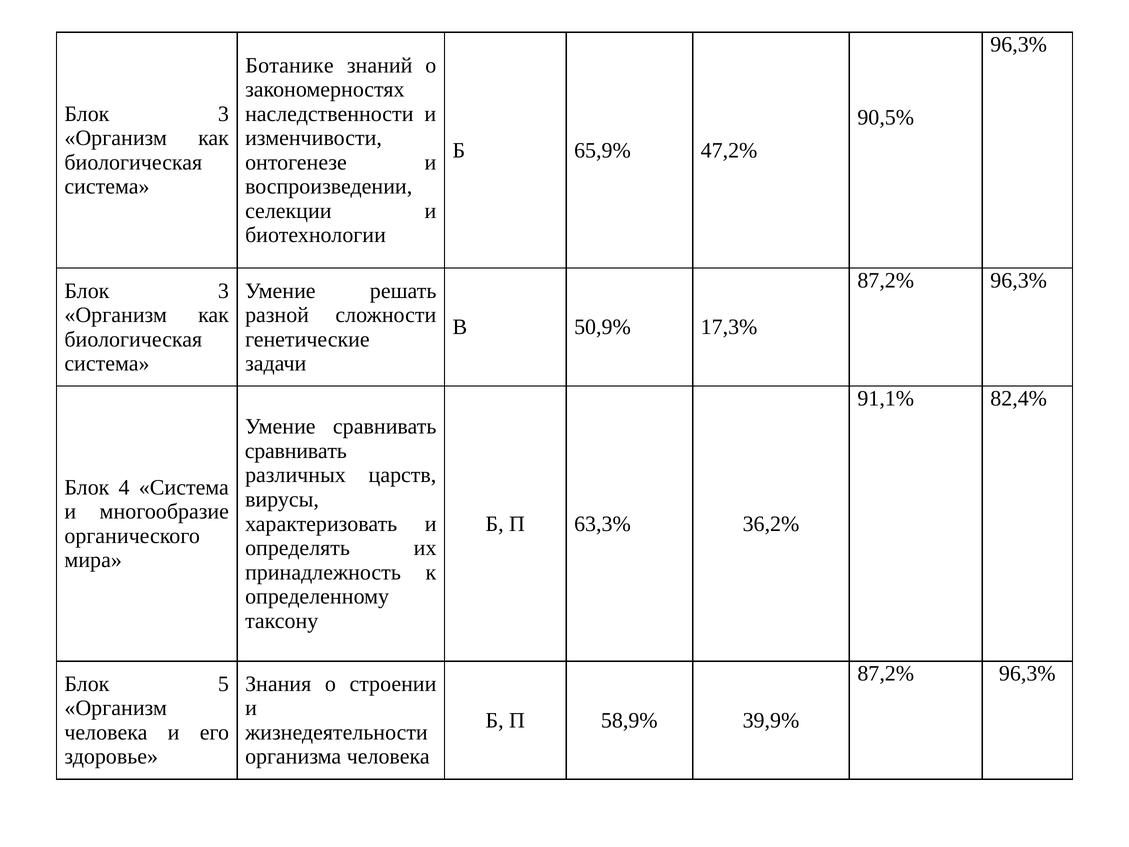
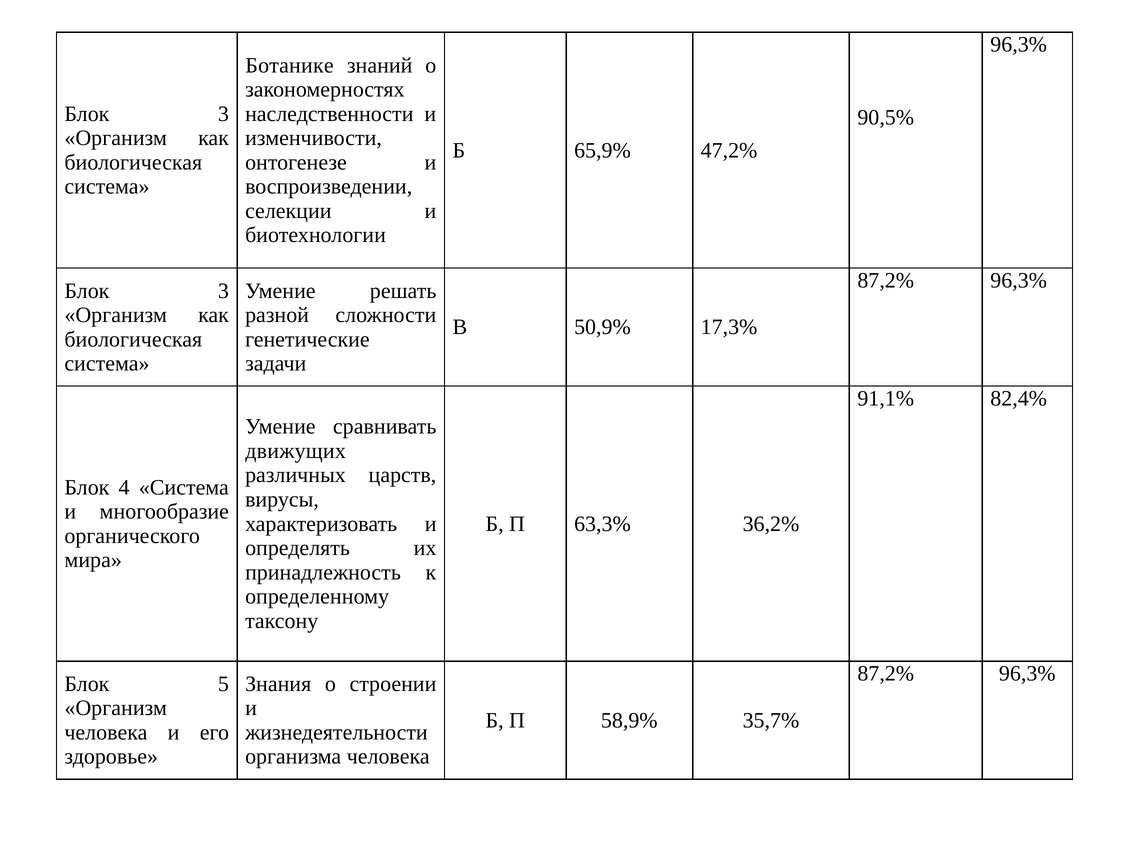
сравнивать: сравнивать -> движущих (296, 451)
39,9%: 39,9% -> 35,7% (771, 720)
